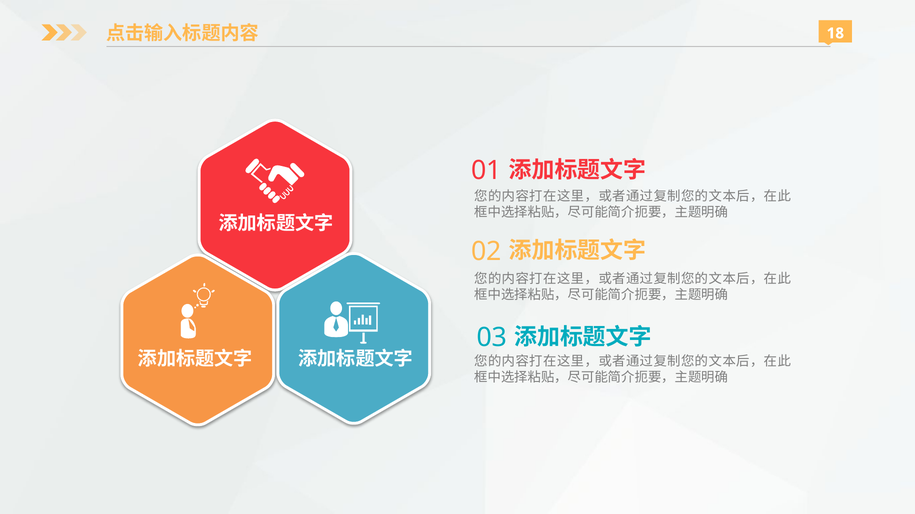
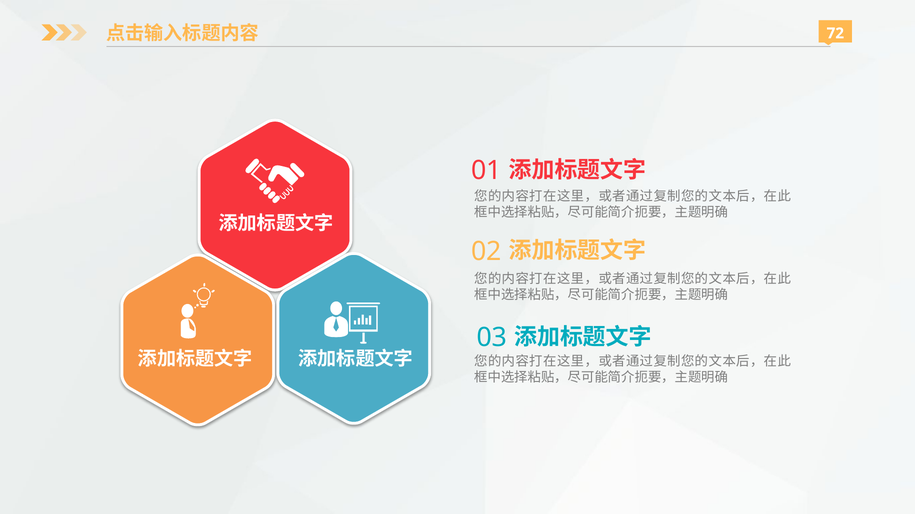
18: 18 -> 72 (835, 33)
